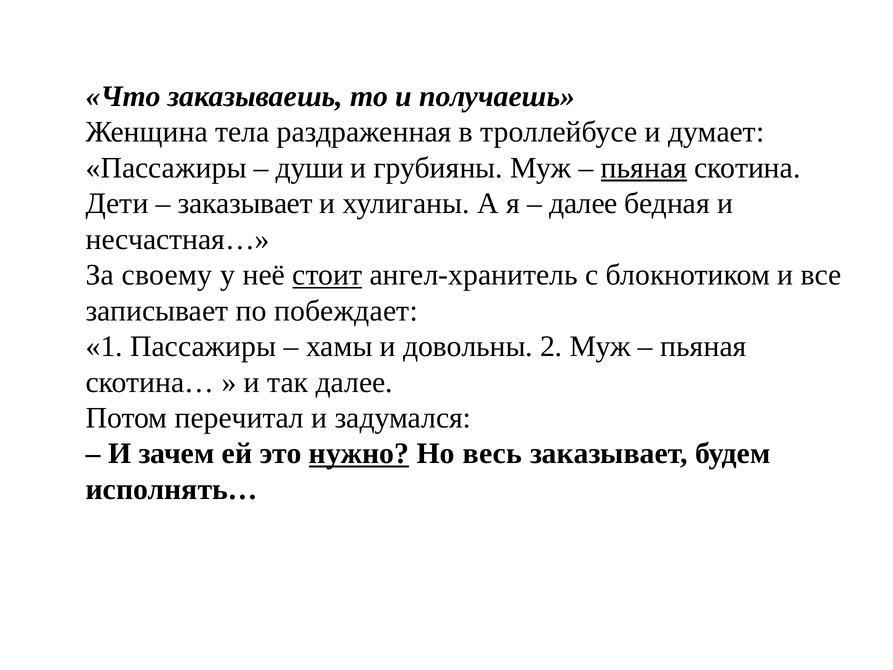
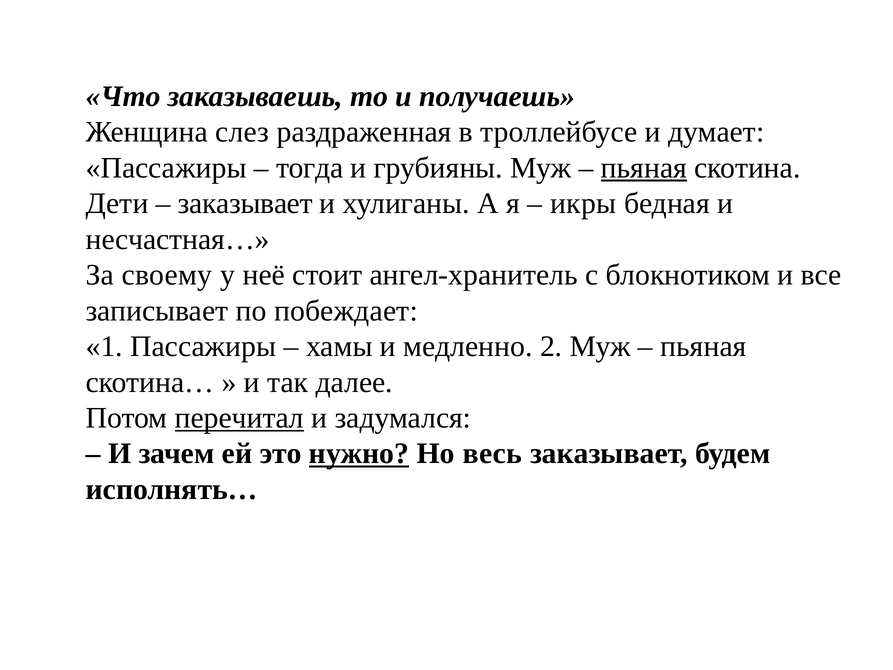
тела: тела -> слез (242, 132)
души: души -> тогда (310, 168)
далее: далее -> икры (583, 203)
стоит underline: present -> none (327, 275)
довольны: довольны -> медленно (468, 346)
перечитал underline: none -> present (239, 418)
